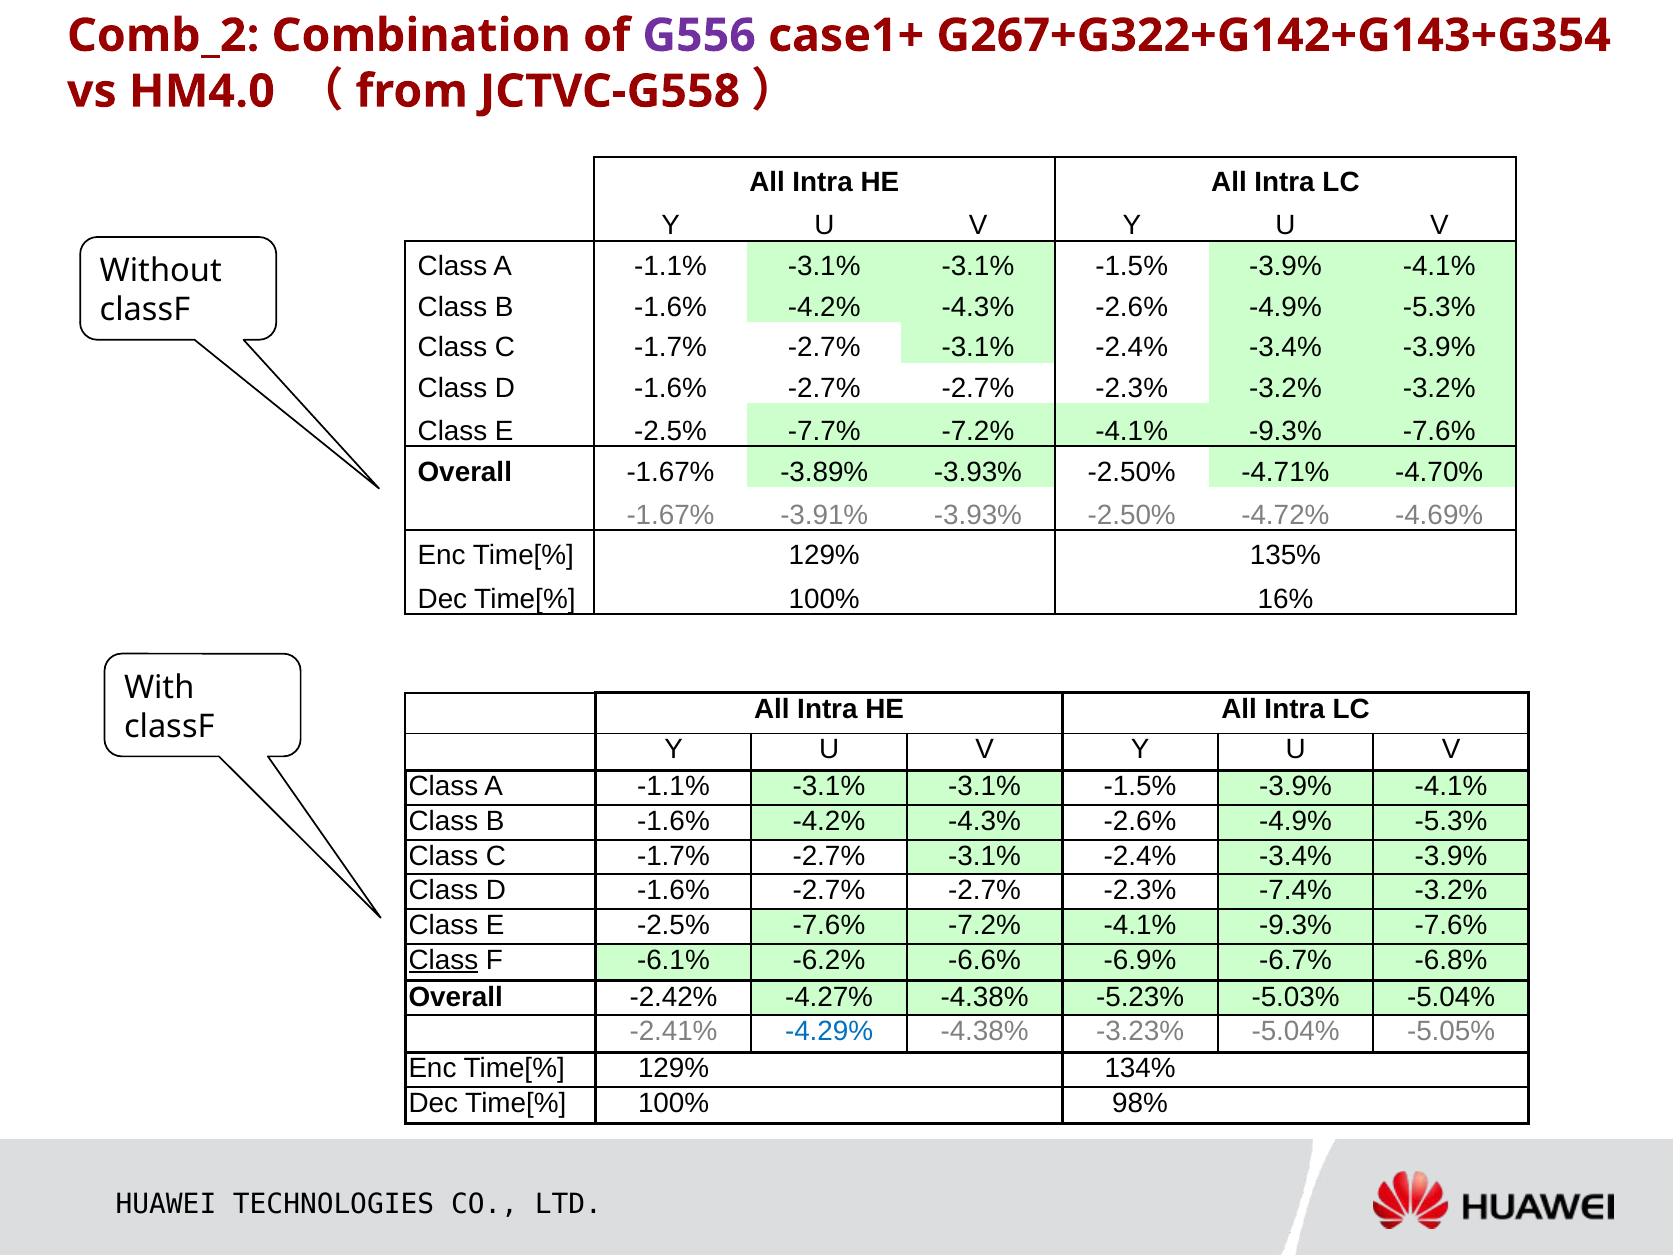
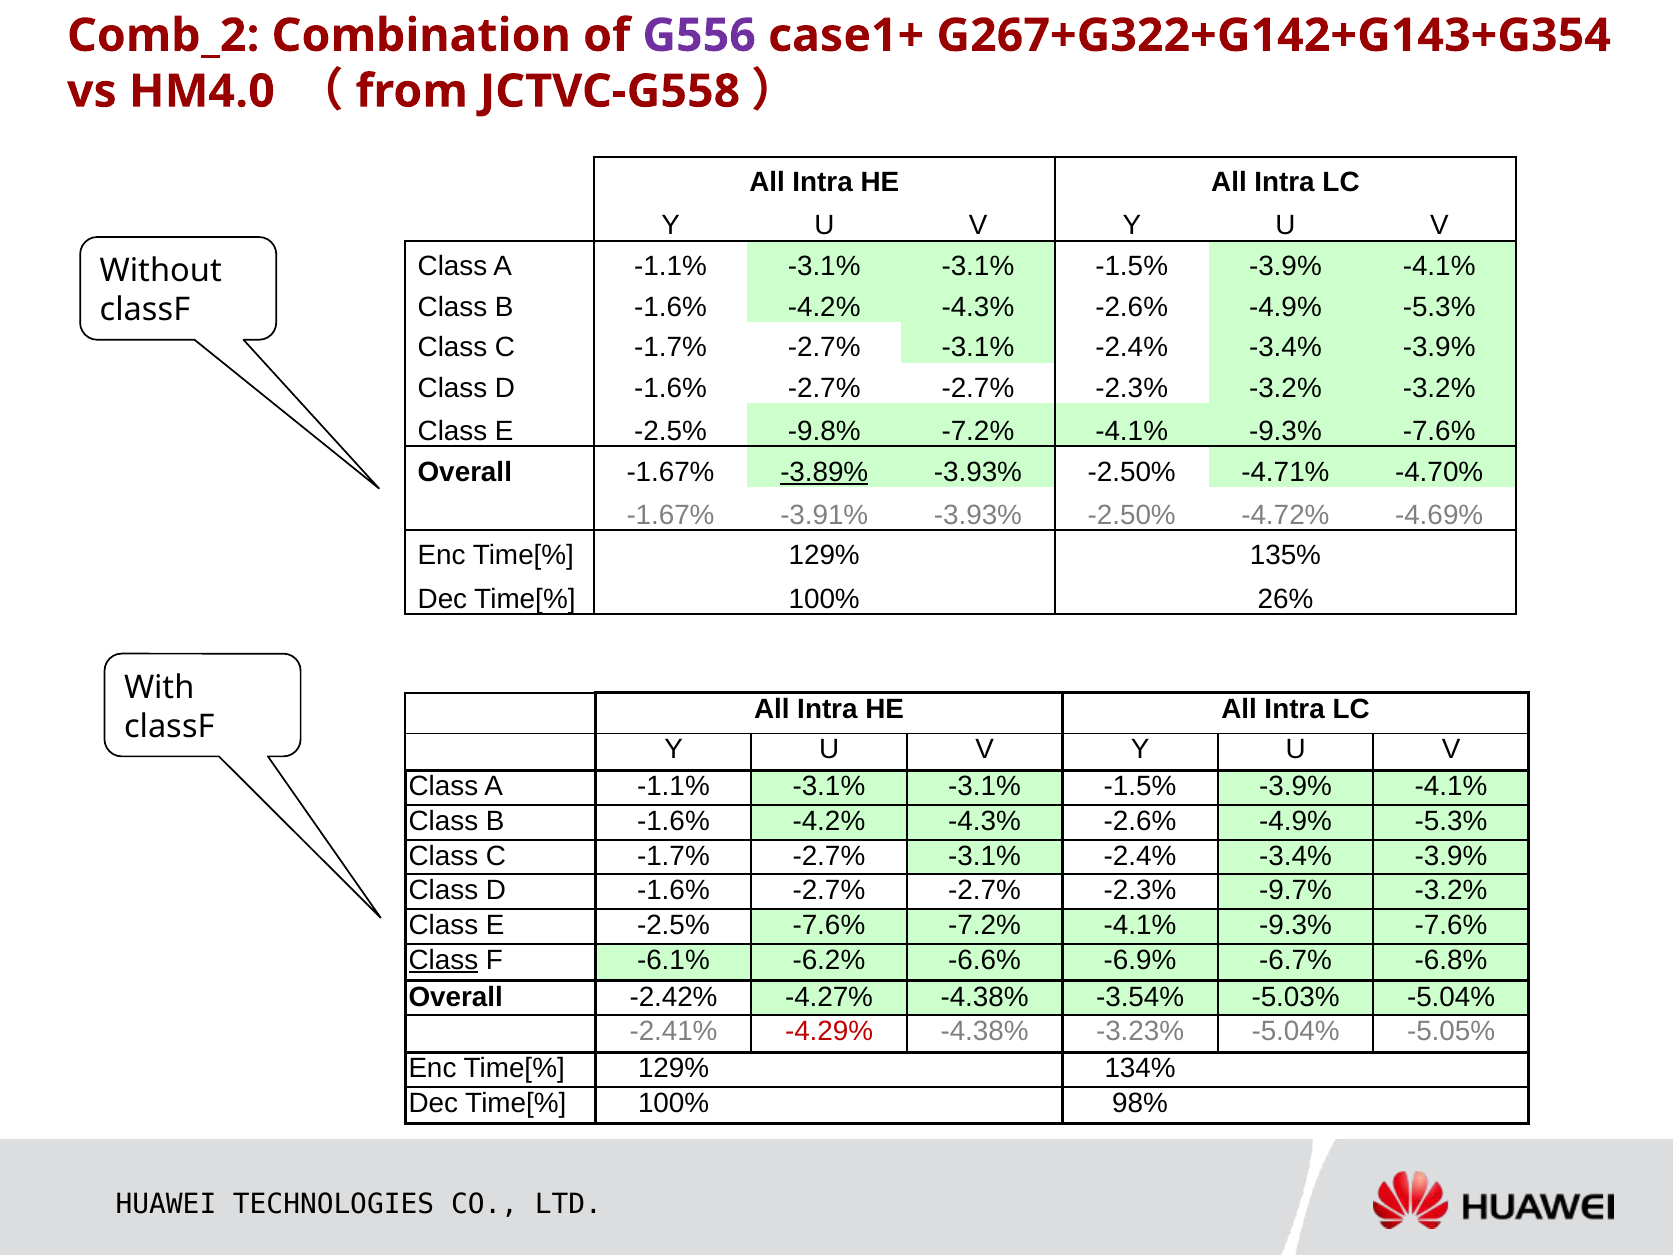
-7.7%: -7.7% -> -9.8% (824, 431)
-3.89% underline: none -> present (824, 472)
16%: 16% -> 26% (1285, 599)
-7.4%: -7.4% -> -9.7% (1296, 890)
-5.23%: -5.23% -> -3.54% (1140, 997)
-4.29% colour: blue -> red (829, 1031)
